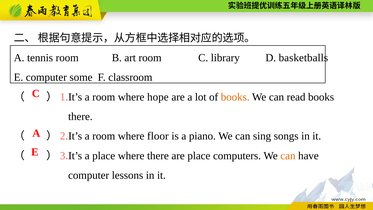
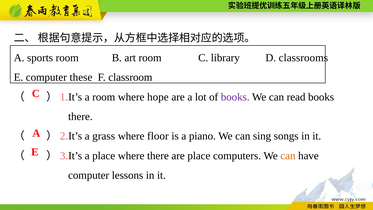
tennis: tennis -> sports (40, 58)
basketballs: basketballs -> classrooms (303, 58)
some: some -> these (81, 77)
books colour: orange -> purple (235, 97)
room: room -> grass (104, 136)
